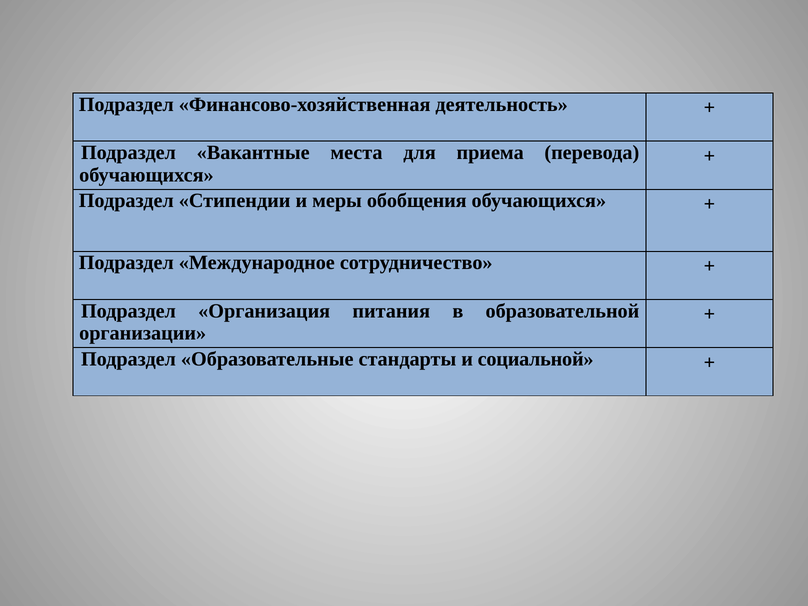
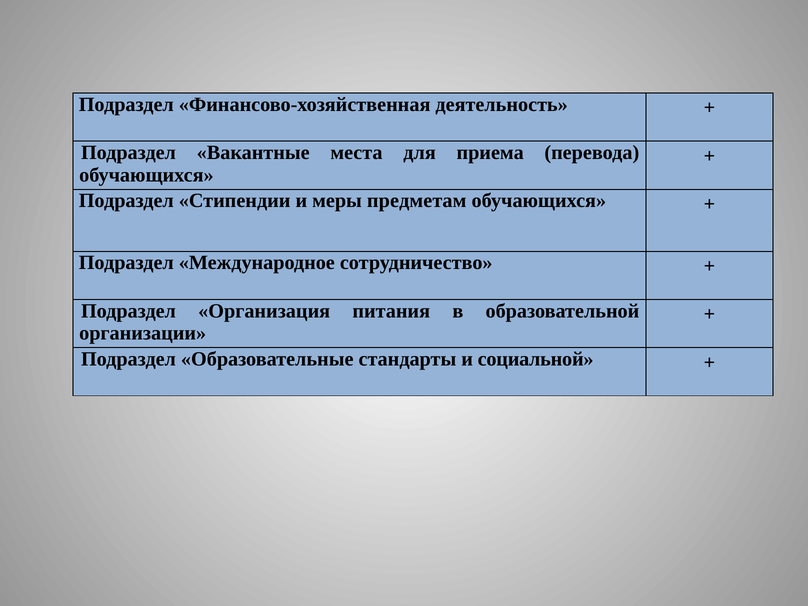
обобщения: обобщения -> предметам (417, 201)
